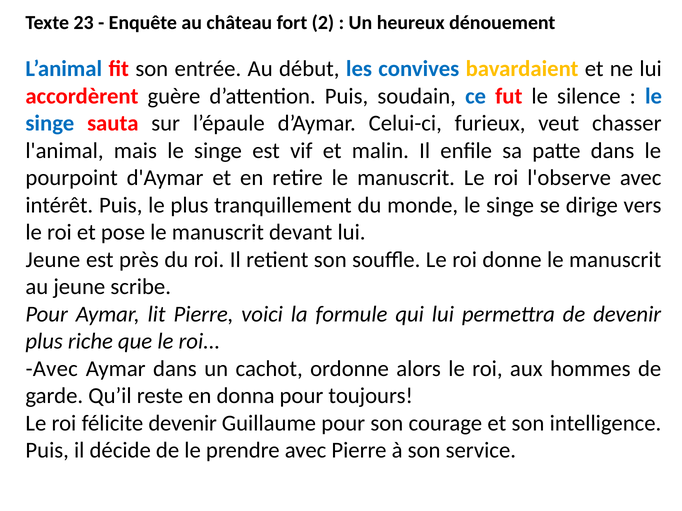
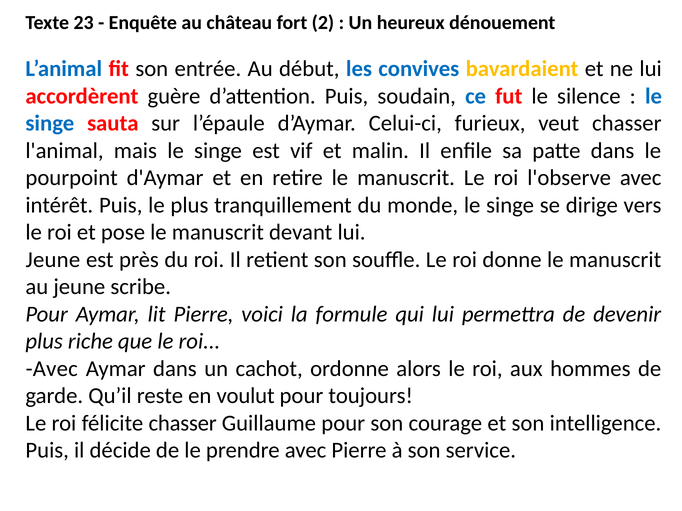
donna: donna -> voulut (246, 396)
félicite devenir: devenir -> chasser (183, 424)
